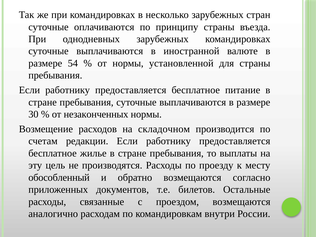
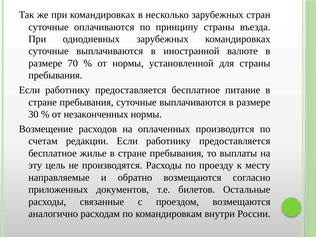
54: 54 -> 70 (73, 63)
складочном: складочном -> оплаченных (164, 129)
обособленный: обособленный -> направляемые (59, 177)
